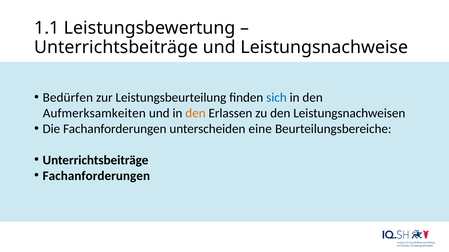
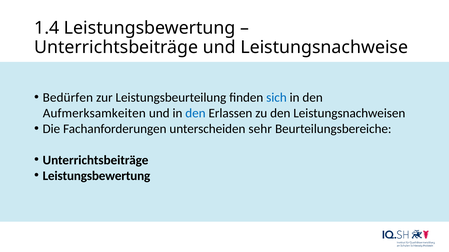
1.1: 1.1 -> 1.4 (47, 28)
den colour: orange -> blue (195, 113)
eine: eine -> sehr (260, 129)
Fachanforderungen: Fachanforderungen -> Leistungsbewertung (96, 176)
